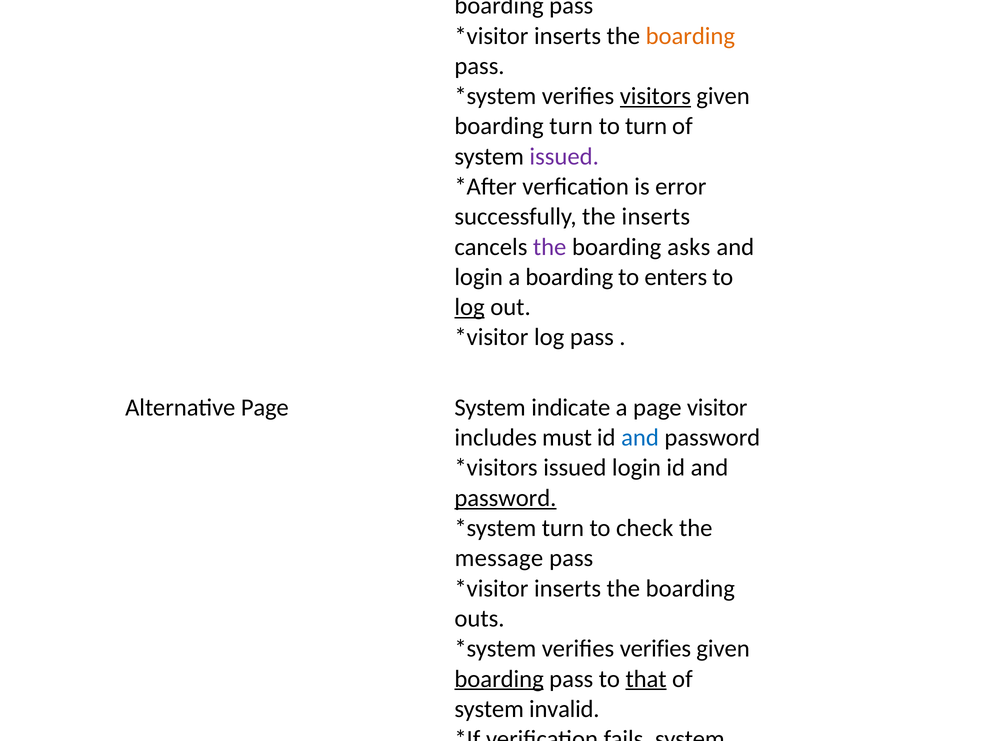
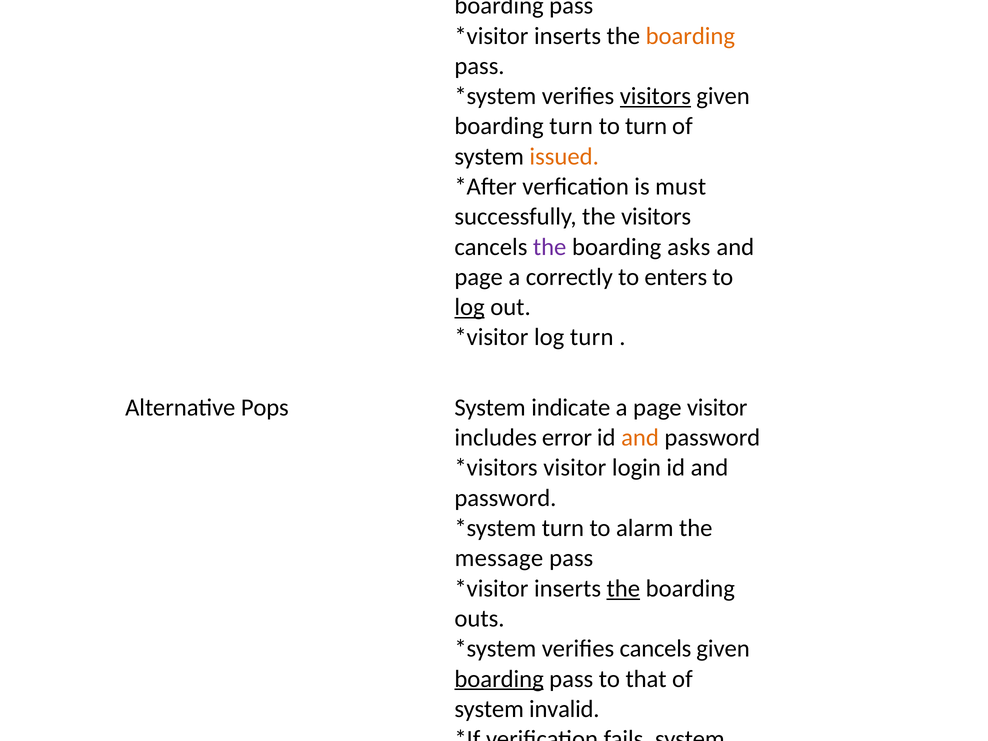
issued colour: purple -> orange (564, 156)
is error: error -> must (681, 187)
the inserts: inserts -> visitors (656, 217)
login: login -> page (479, 277)
a boarding: boarding -> correctly (569, 277)
log pass: pass -> turn (592, 337)
Alternative Page: Page -> Pops (265, 408)
includes must: must -> error (567, 438)
and colour: blue -> orange (640, 438)
issued: issued -> visitor (575, 468)
password underline: present -> none (505, 498)
to check: check -> alarm (645, 528)
the underline: none -> present (623, 588)
verifies verifies: verifies -> cancels (655, 649)
that underline: present -> none (646, 679)
